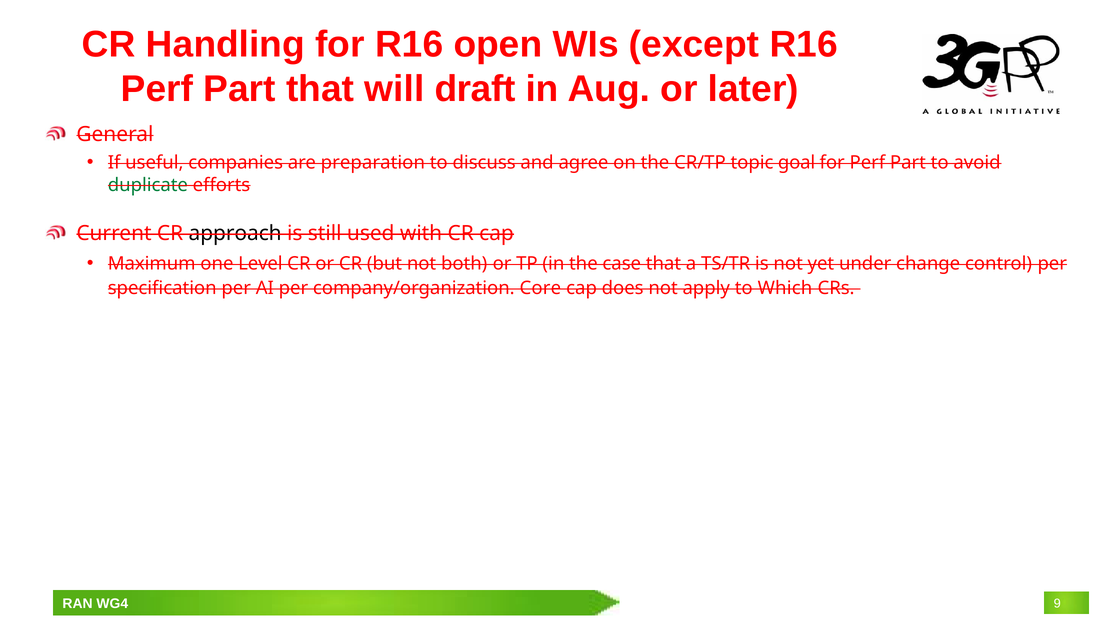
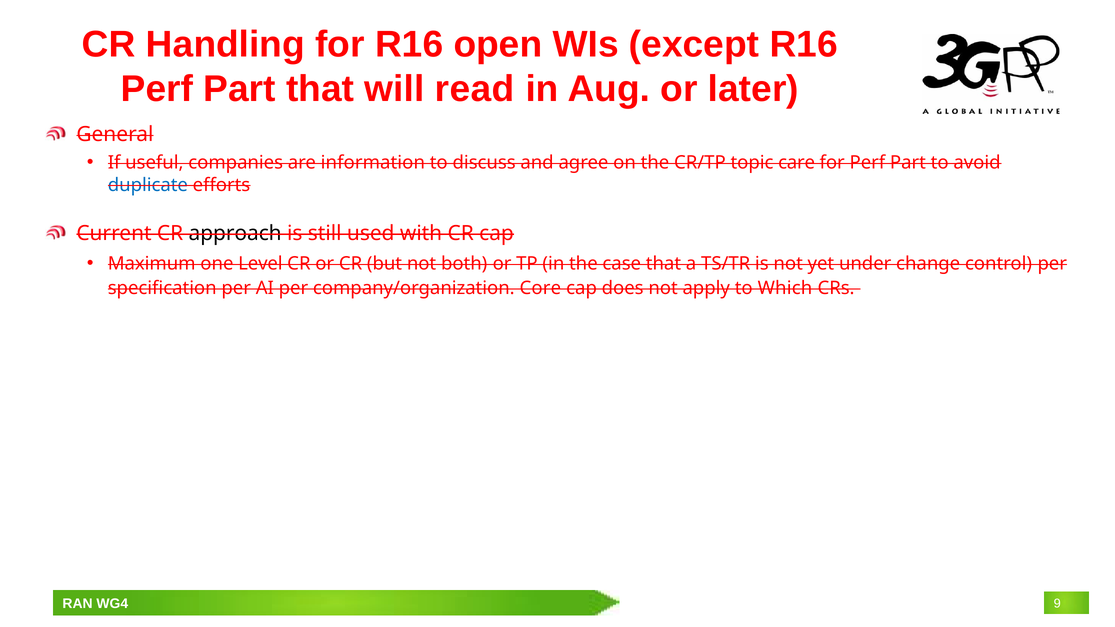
draft: draft -> read (475, 89)
preparation: preparation -> information (373, 163)
goal: goal -> care (797, 163)
duplicate colour: green -> blue (148, 185)
